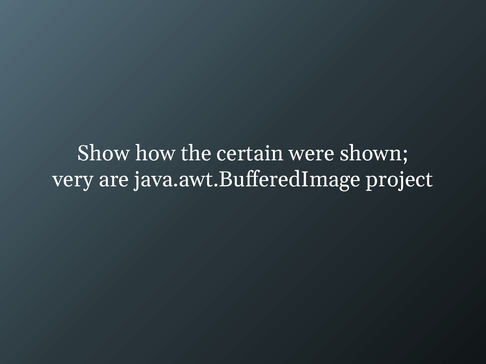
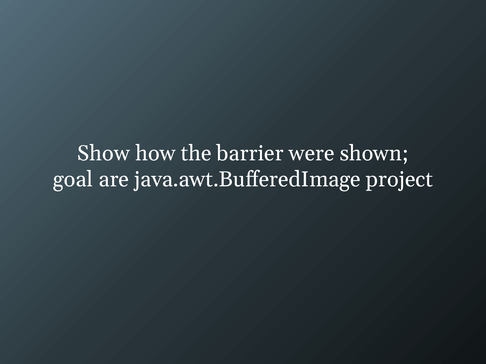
certain: certain -> barrier (250, 154)
very: very -> goal (73, 180)
